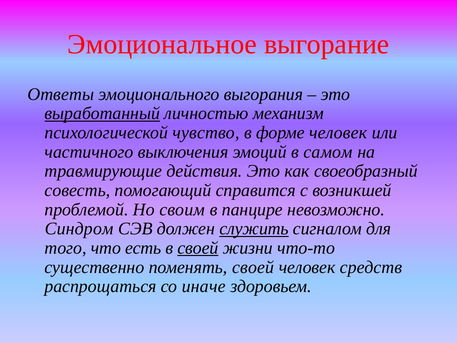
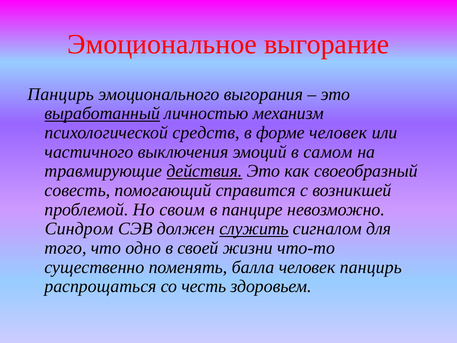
Ответы: Ответы -> Панцирь (61, 94)
чувство: чувство -> средств (206, 133)
действия underline: none -> present (204, 171)
есть: есть -> одно (143, 248)
своей underline: present -> none (198, 248)
поменять своей: своей -> балла (253, 267)
человек средств: средств -> панцирь (371, 267)
иначе: иначе -> честь (204, 286)
